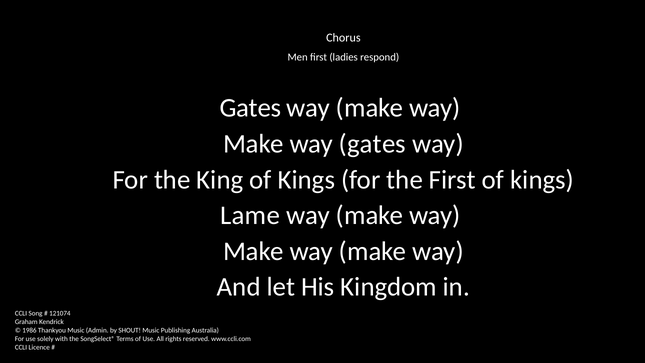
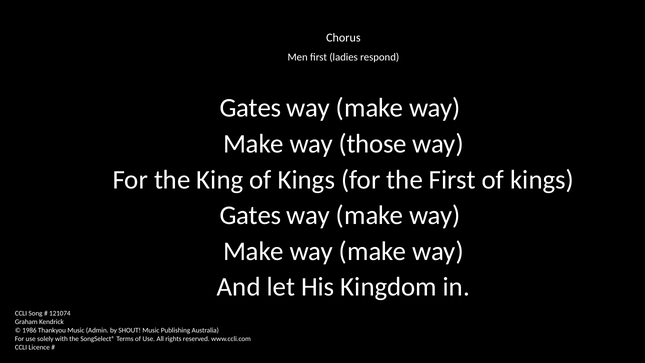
way gates: gates -> those (373, 144)
Lame: Lame -> Gates (250, 215)
